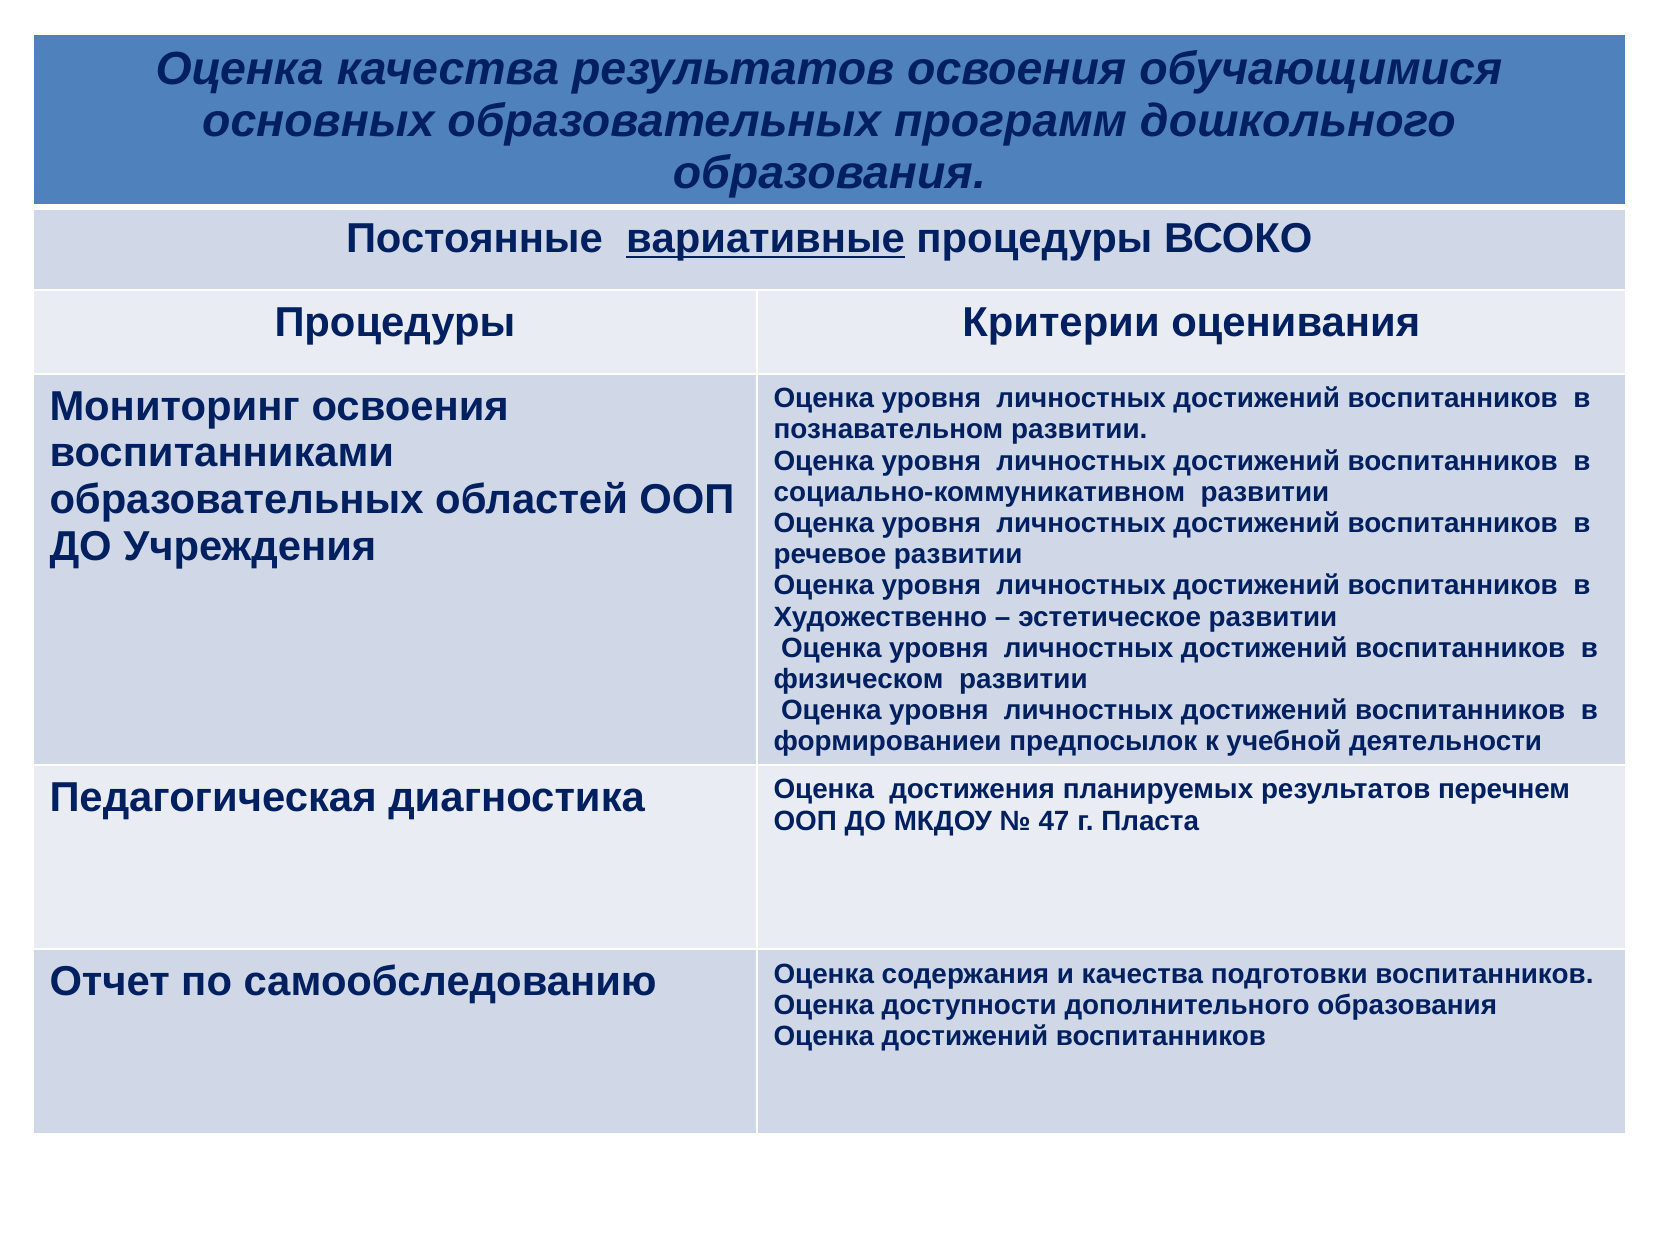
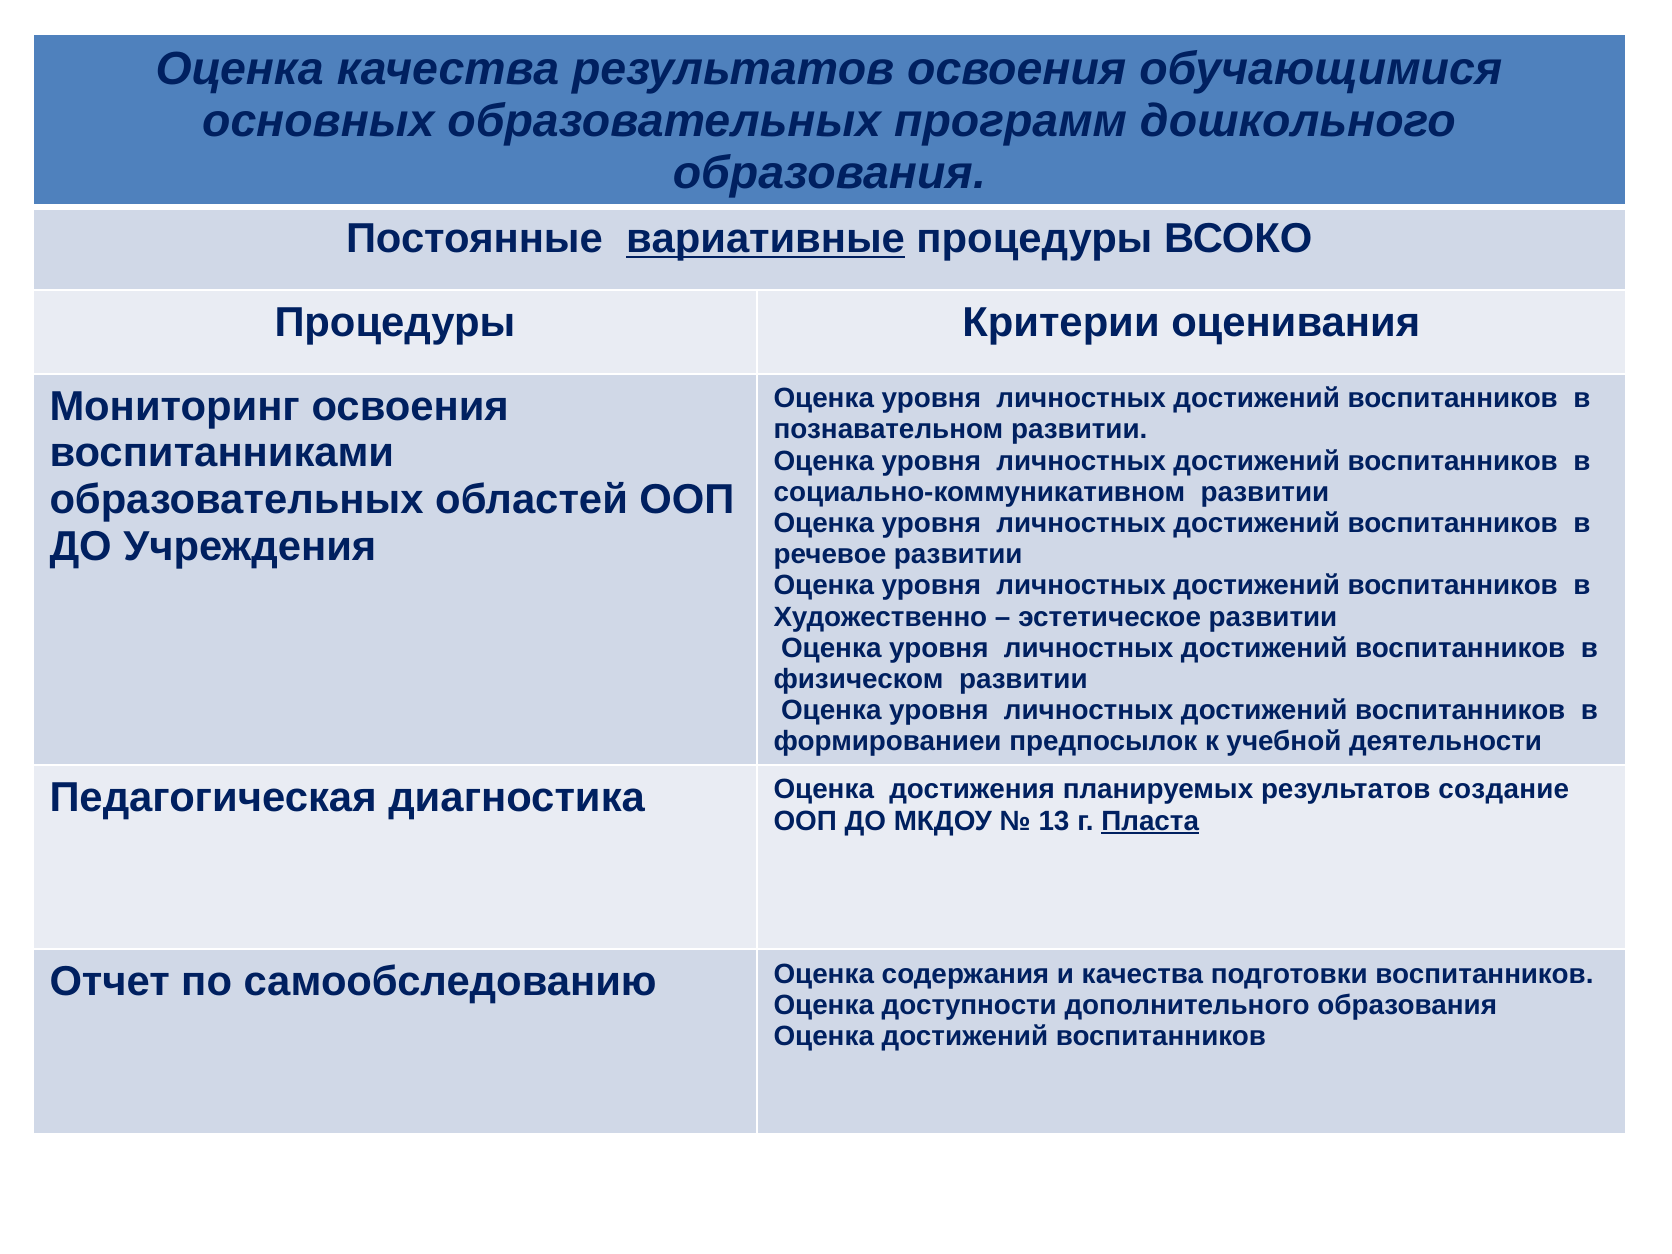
перечнем: перечнем -> создание (1504, 790)
47: 47 -> 13 (1054, 821)
Пласта underline: none -> present (1150, 821)
